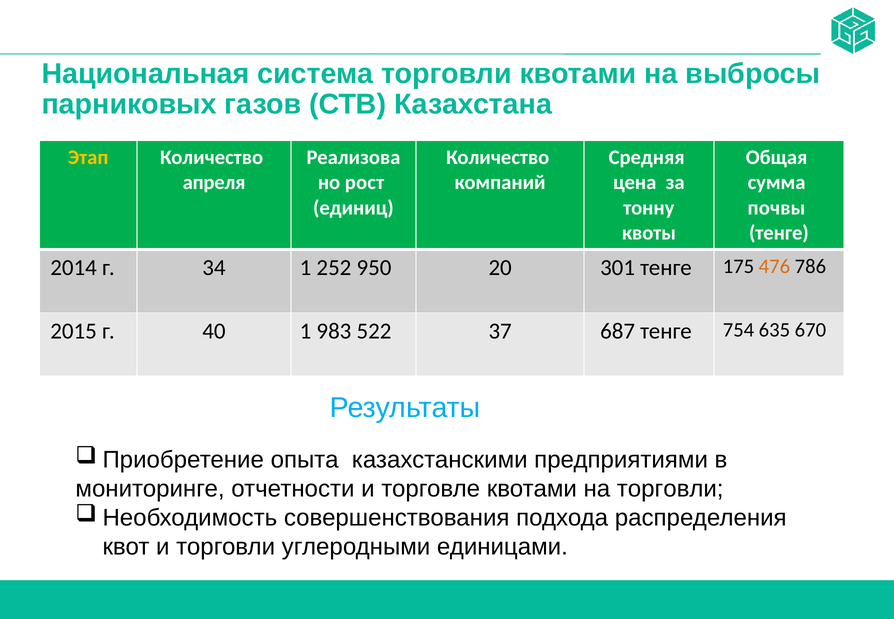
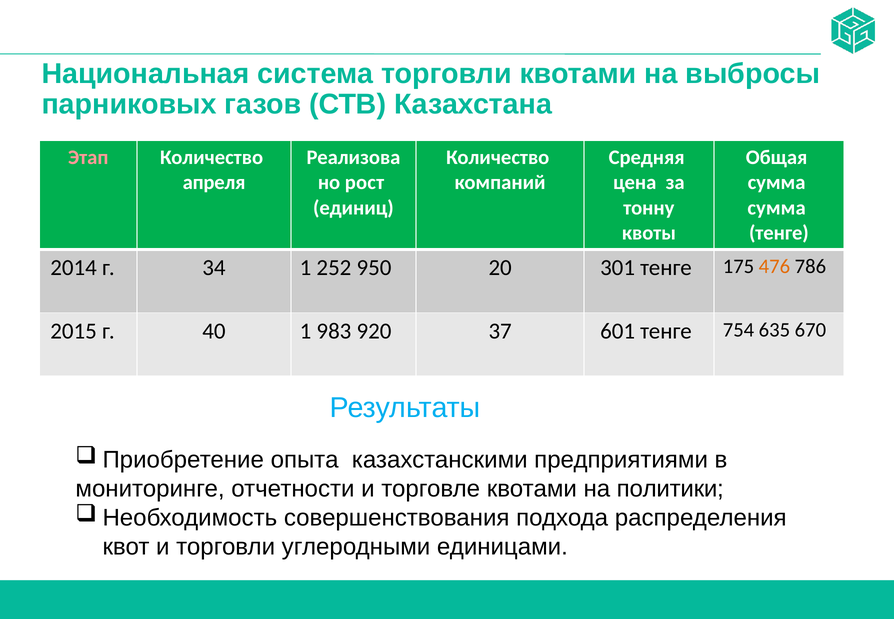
Этап colour: yellow -> pink (88, 158)
почвы: почвы -> сумма (777, 208)
522: 522 -> 920 (374, 331)
687: 687 -> 601 (618, 331)
на торговли: торговли -> политики (670, 489)
